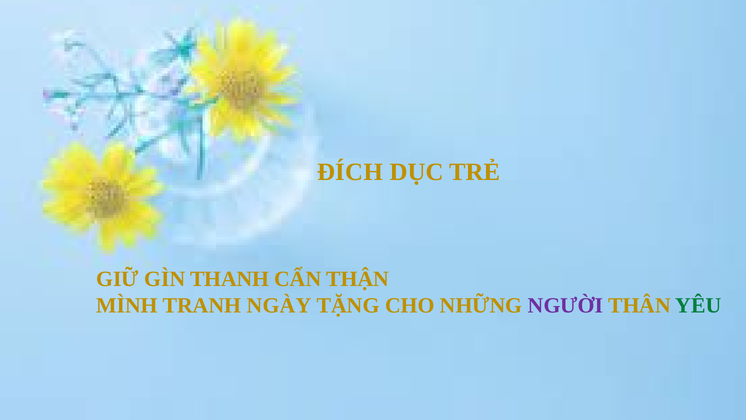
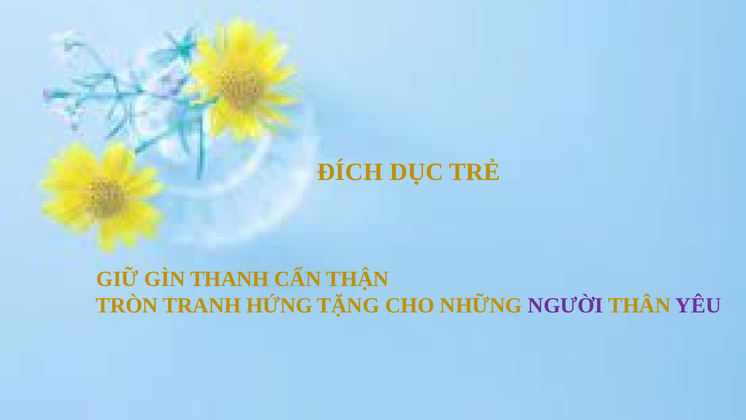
MÌNH: MÌNH -> TRÒN (127, 305)
NGÀY: NGÀY -> HỨNG (279, 305)
YÊU colour: green -> purple (698, 305)
